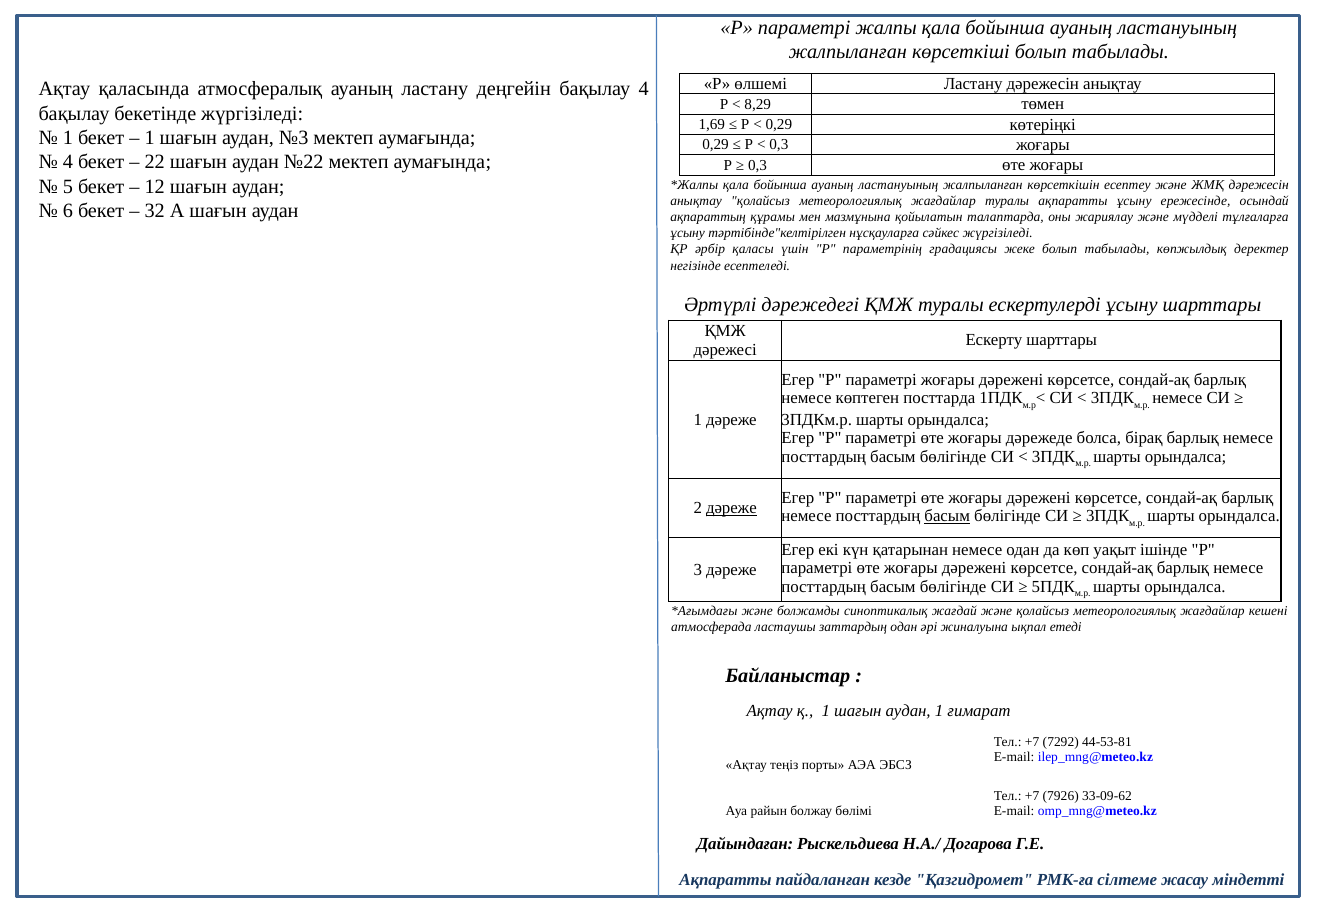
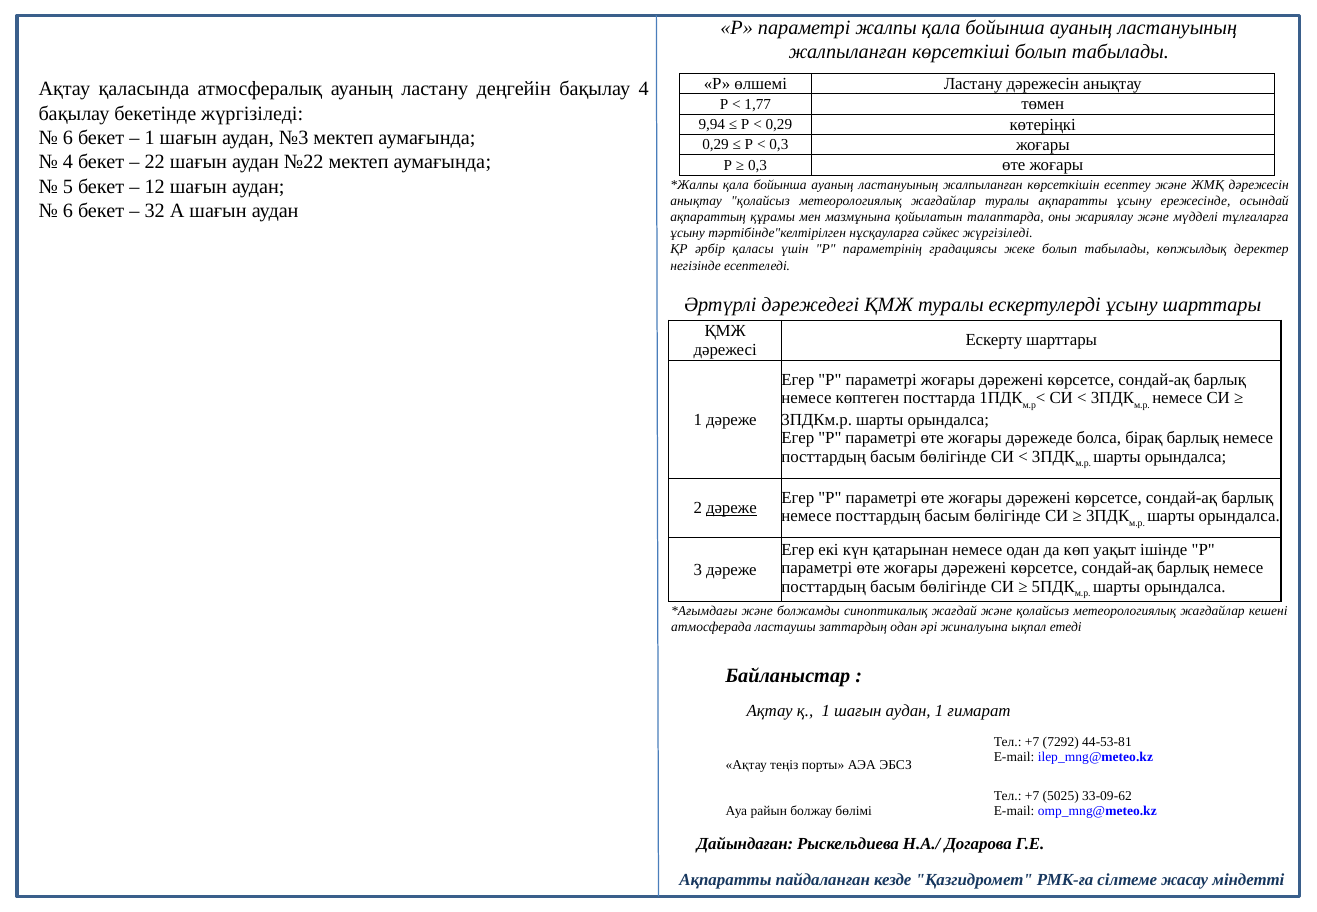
8,29: 8,29 -> 1,77 (758, 104)
1,69: 1,69 -> 9,94 (712, 124)
1: 1 -> 6 (68, 138)
басым underline: present -> none (947, 516)
7926: 7926 -> 5025 (1061, 795)
